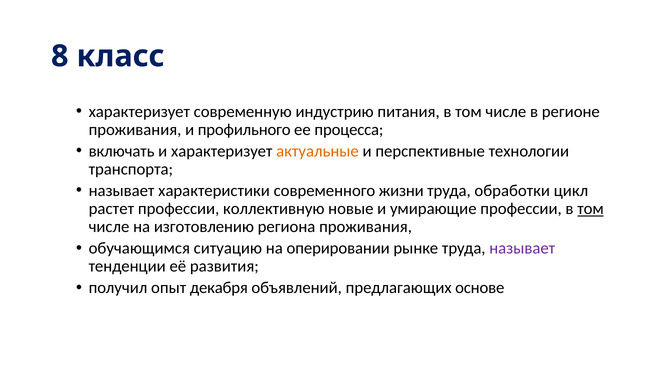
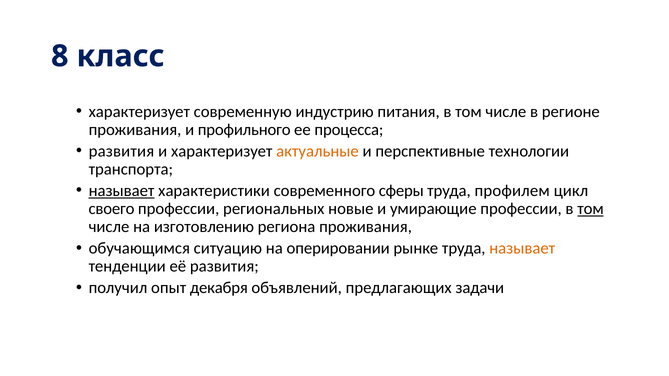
включать: включать -> развития (121, 151)
называет underline: none -> present (122, 191)
жизни: жизни -> сферы (401, 191)
обработки: обработки -> профилем (512, 191)
растет: растет -> своего (111, 209)
коллективную: коллективную -> региональных (274, 209)
называет colour: purple -> orange (522, 248)
основе: основе -> задачи (480, 288)
